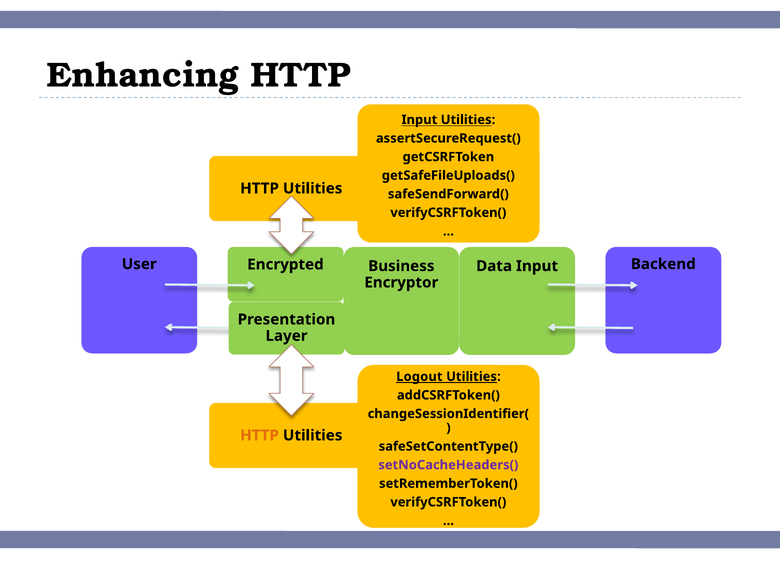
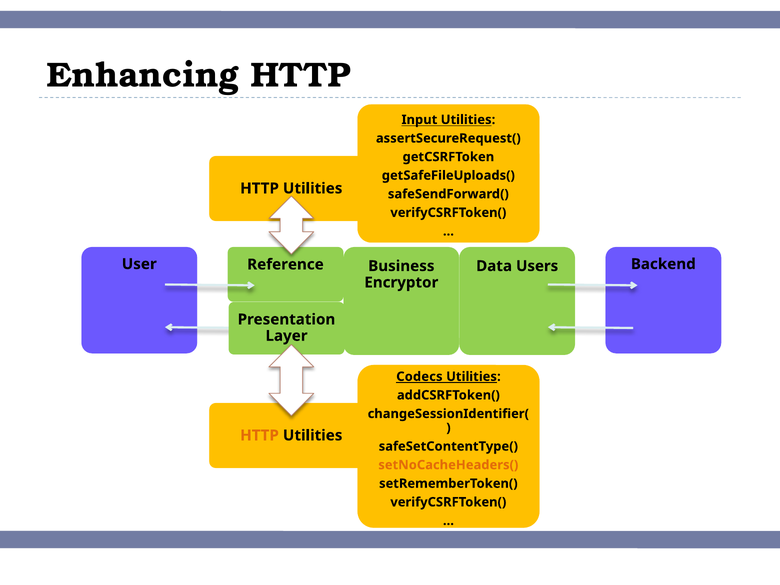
Data Input: Input -> Users (537, 266)
Encrypted: Encrypted -> Reference (285, 264)
Logout: Logout -> Codecs (419, 377)
setNoCacheHeaders( colour: purple -> orange (448, 465)
